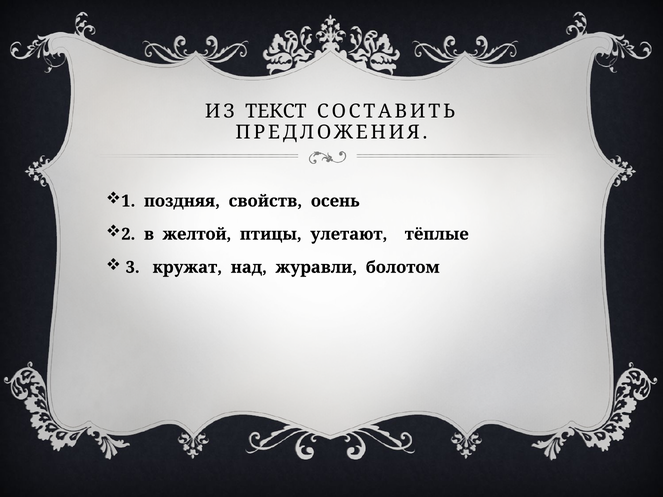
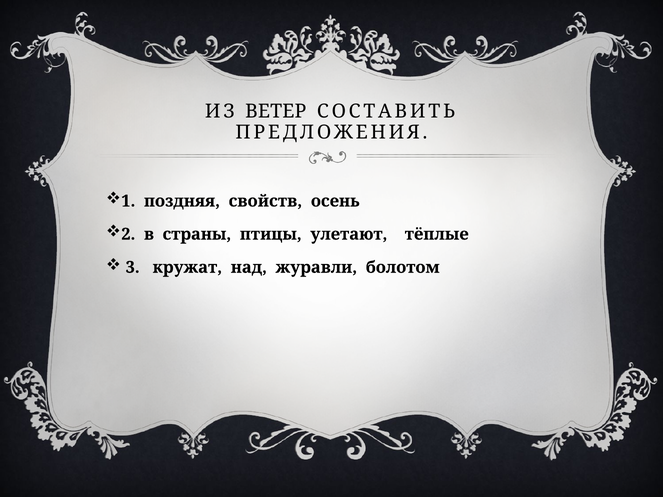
ТЕКСТ: ТЕКСТ -> ВЕТЕР (276, 111)
желтой: желтой -> страны (197, 234)
